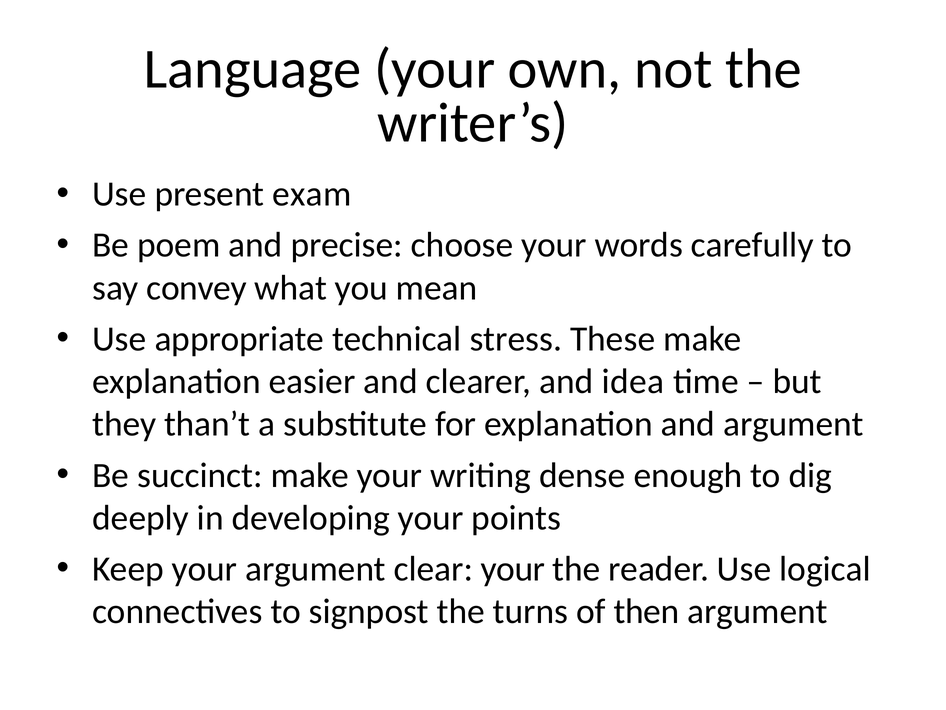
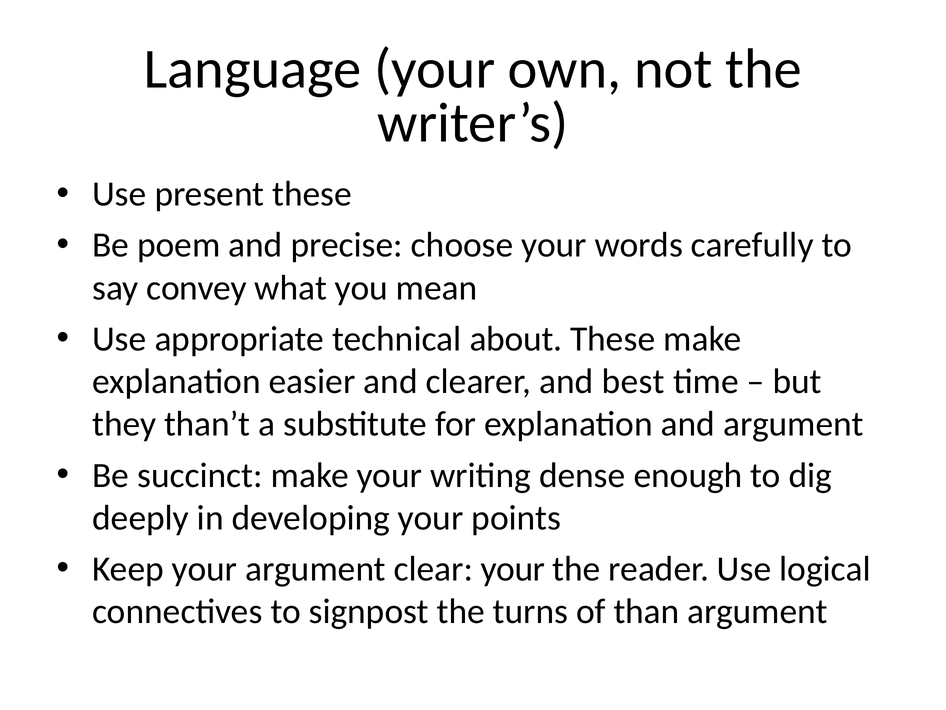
present exam: exam -> these (312, 194)
stress: stress -> about (516, 339)
idea: idea -> best (633, 381)
then: then -> than (646, 611)
